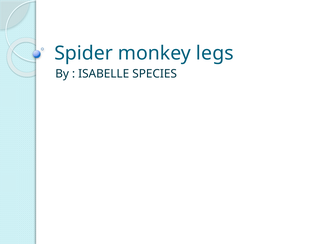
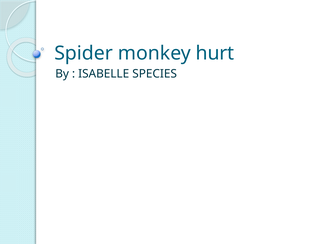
legs: legs -> hurt (215, 53)
